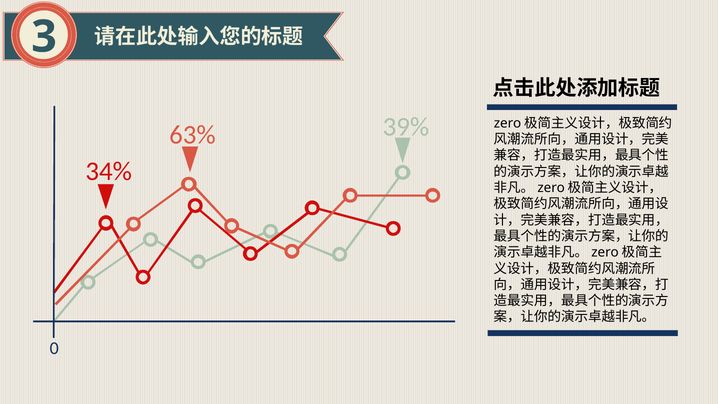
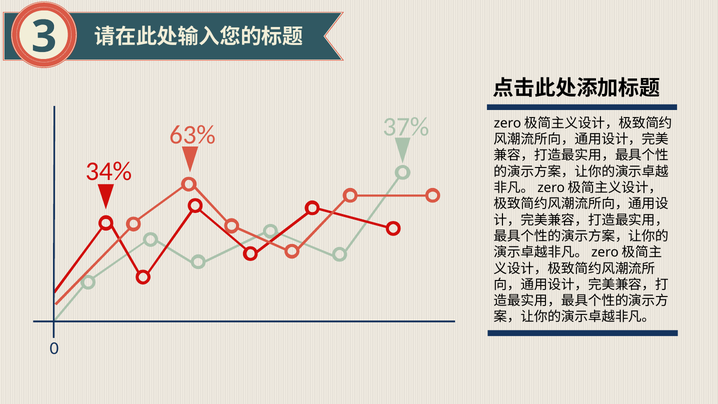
39%: 39% -> 37% (406, 127)
